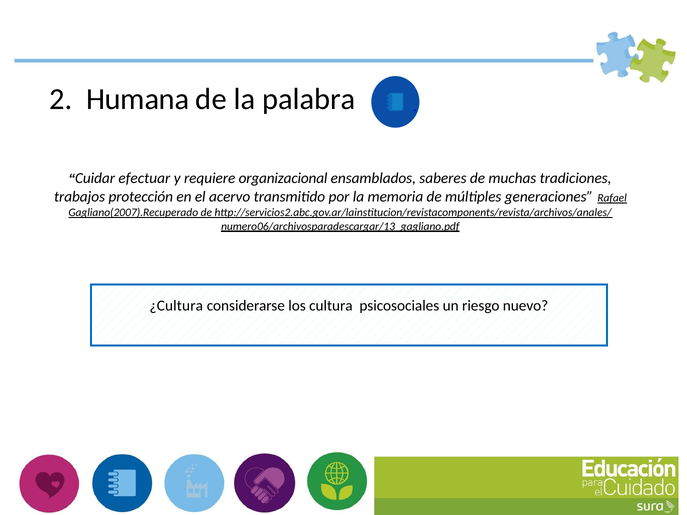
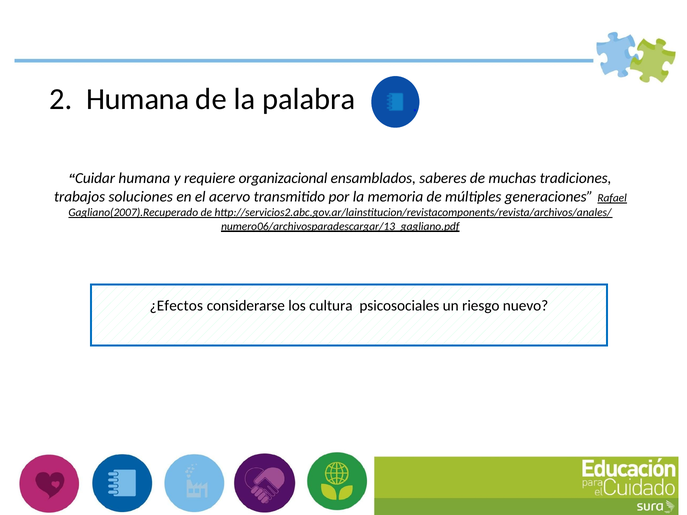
Cuidar efectuar: efectuar -> humana (144, 179)
protección: protección -> soluciones (141, 197)
¿Cultura: ¿Cultura -> ¿Efectos (176, 306)
